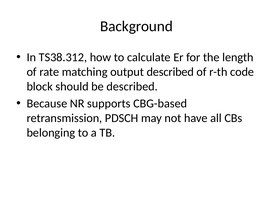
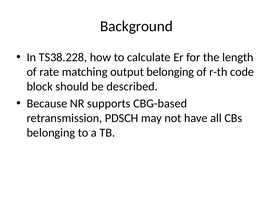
TS38.312: TS38.312 -> TS38.228 (63, 57)
output described: described -> belonging (170, 72)
